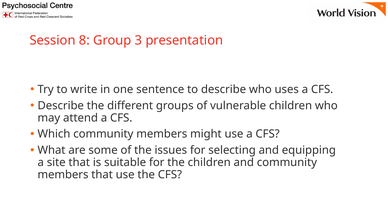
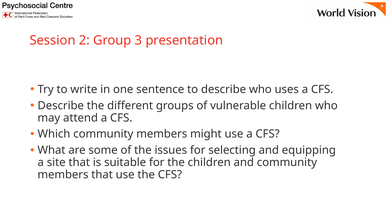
8: 8 -> 2 (84, 40)
